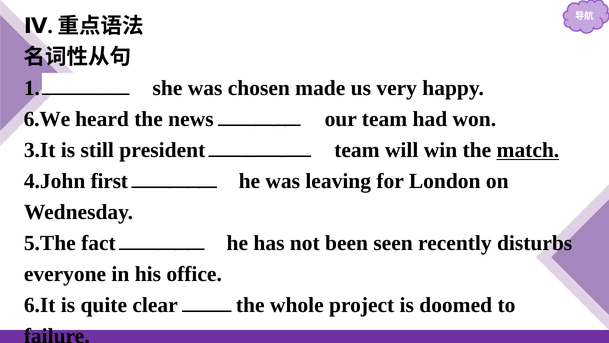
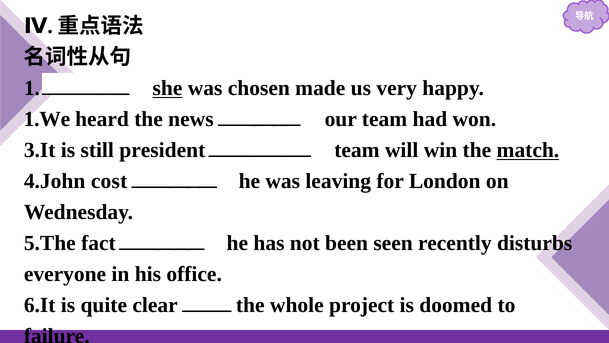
she underline: none -> present (168, 88)
6.We: 6.We -> 1.We (47, 119)
first: first -> cost (109, 181)
